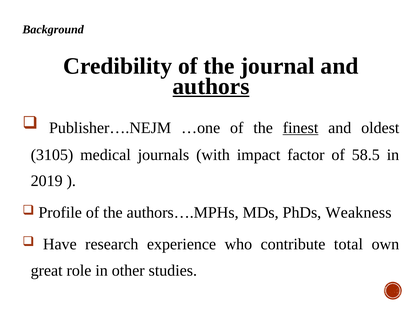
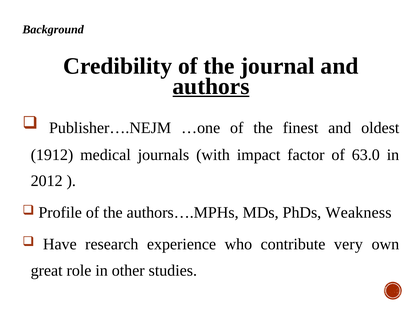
finest underline: present -> none (301, 128)
3105: 3105 -> 1912 (52, 155)
58.5: 58.5 -> 63.0 (366, 155)
2019: 2019 -> 2012 (47, 181)
total: total -> very (348, 244)
